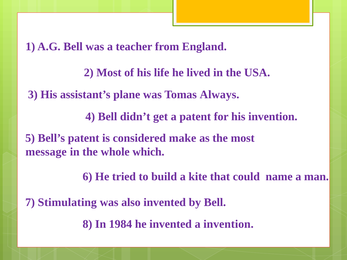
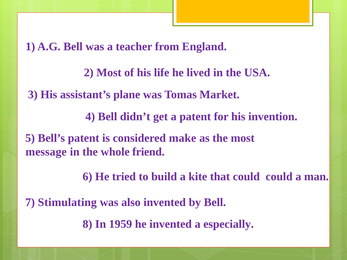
Always: Always -> Market (220, 95)
which: which -> friend (148, 152)
could name: name -> could (279, 177)
1984: 1984 -> 1959 (121, 224)
a invention: invention -> especially (229, 224)
